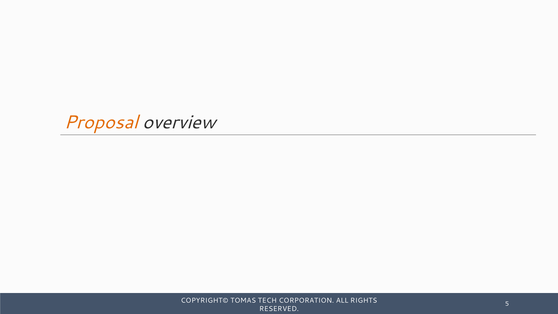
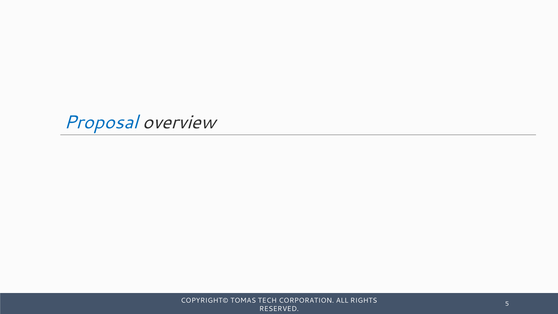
Proposal colour: orange -> blue (101, 122)
